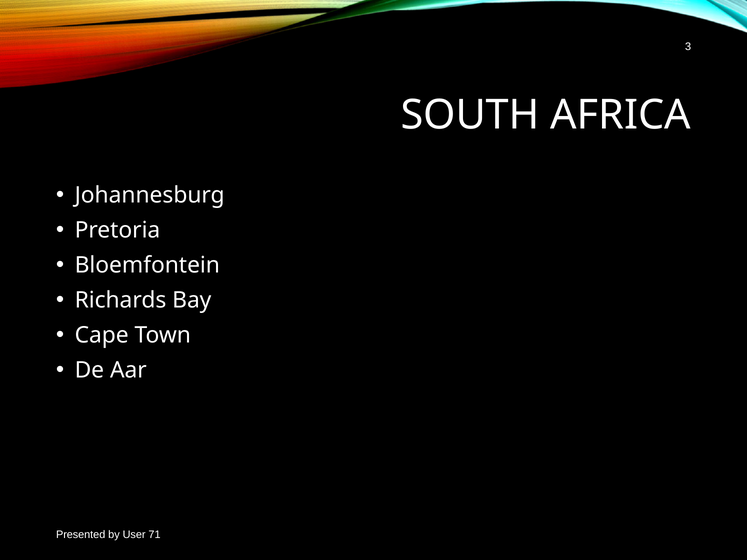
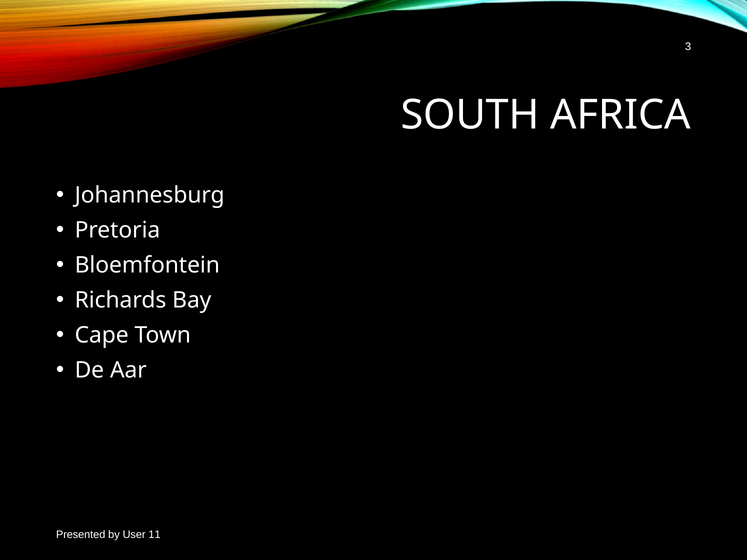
71: 71 -> 11 (155, 535)
